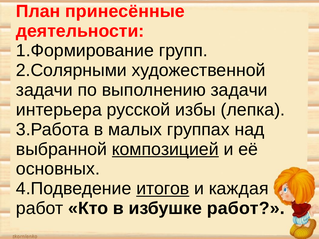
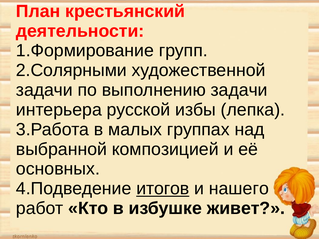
принесённые: принесённые -> крестьянский (125, 11)
композицией underline: present -> none (165, 149)
каждая: каждая -> нашего (239, 189)
избушке работ: работ -> живет (246, 209)
